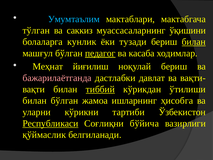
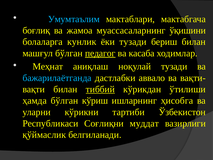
тўлган: тўлган -> боғлиқ (36, 30)
саккиз: саккиз -> жамоа (80, 30)
билан underline: present -> none (194, 42)
йиғилиш: йиғилиш -> аниқлаш (91, 66)
ноқулай бериш: бериш -> тузади (174, 66)
бажарилаётганда colour: pink -> light blue (57, 78)
давлат: давлат -> аввало (152, 78)
билан: билан -> ҳамда (35, 101)
жамоа: жамоа -> кўриш (95, 101)
Республикаси underline: present -> none (50, 123)
бўйича: бўйича -> муддат (144, 123)
